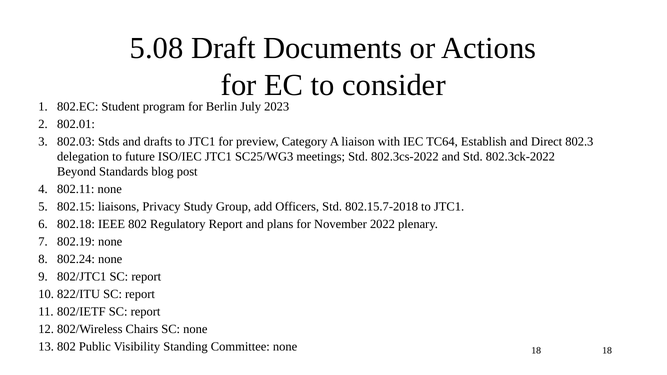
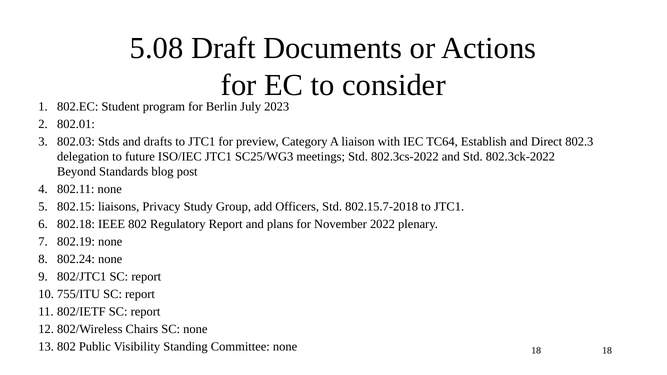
822/ITU: 822/ITU -> 755/ITU (79, 294)
